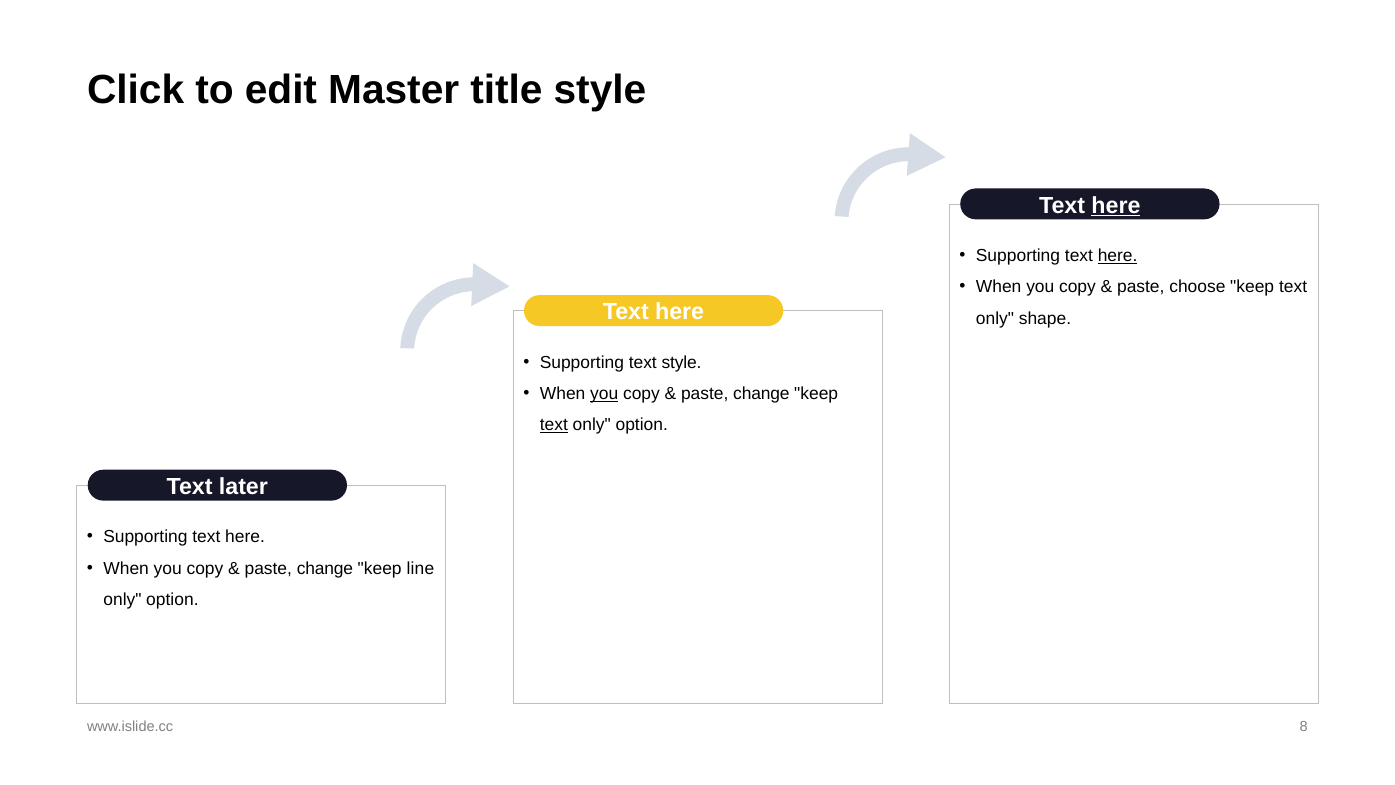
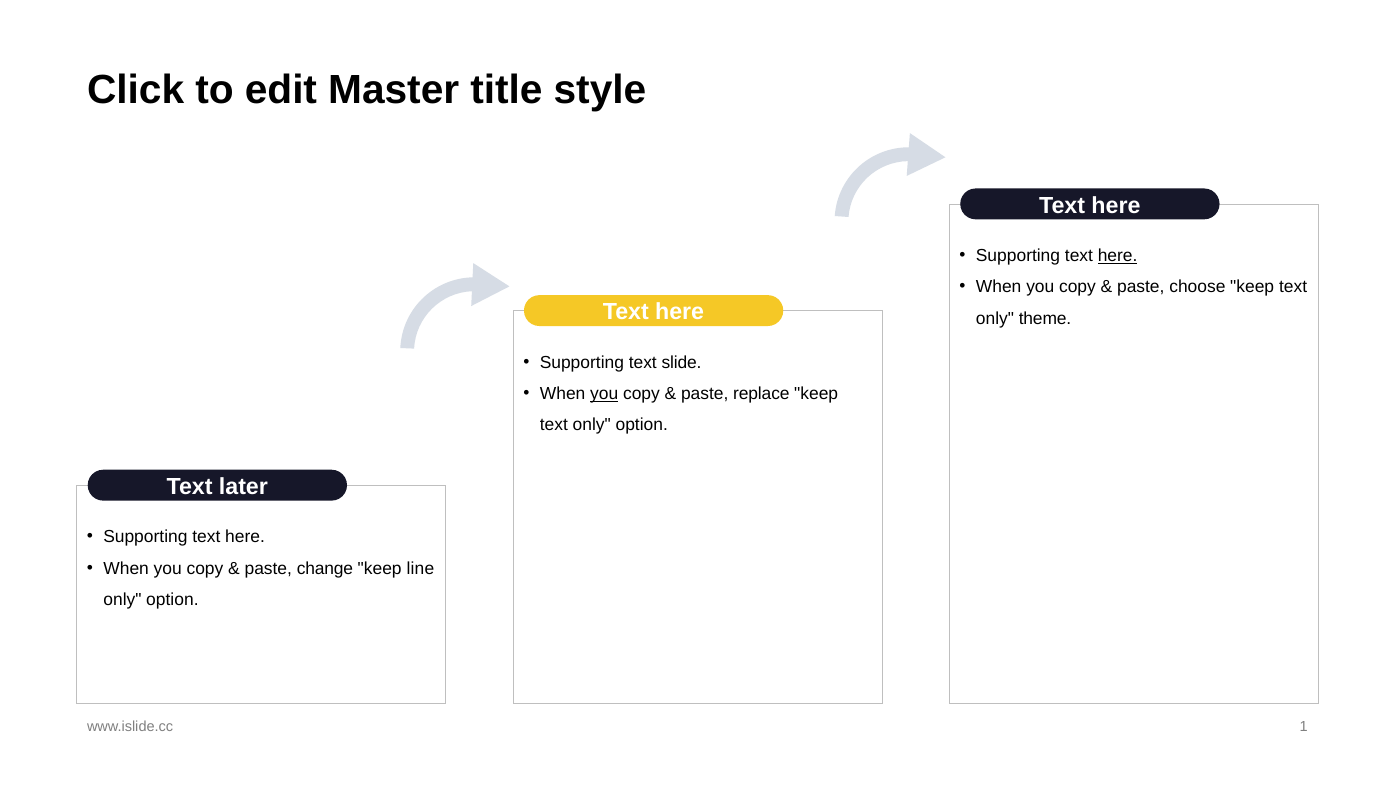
here underline: present -> none (1116, 205)
shape: shape -> theme (1045, 318)
text style: style -> slide (682, 362)
change: change -> replace (761, 394)
text underline: present -> none (554, 425)
8: 8 -> 1 (1304, 727)
